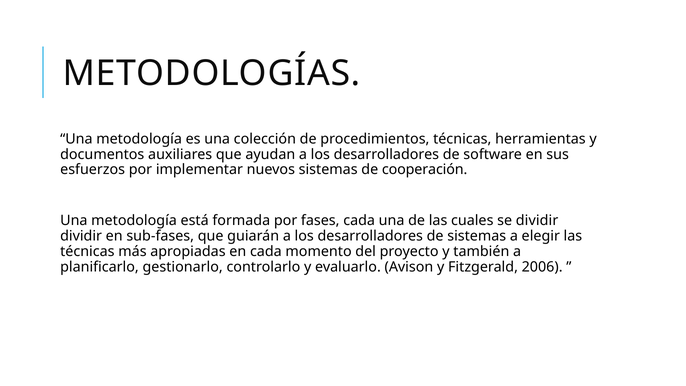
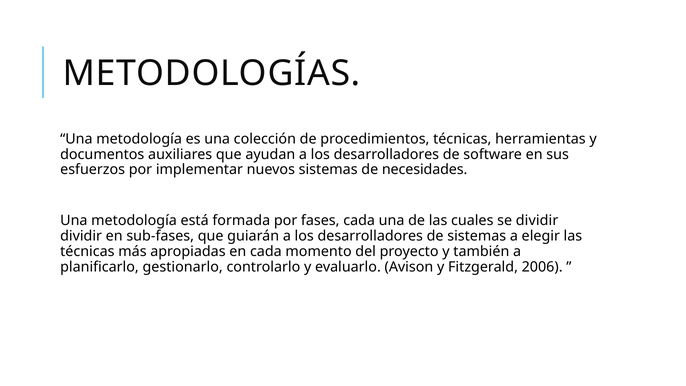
cooperación: cooperación -> necesidades (425, 170)
